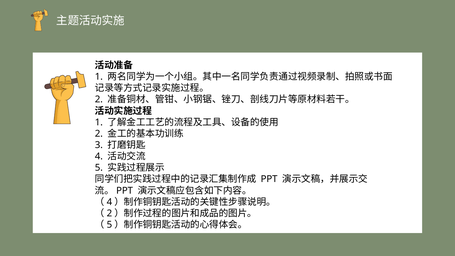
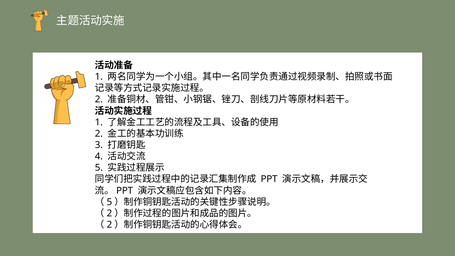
4: 4 -> 5 (109, 202)
5: 5 -> 2 (109, 225)
